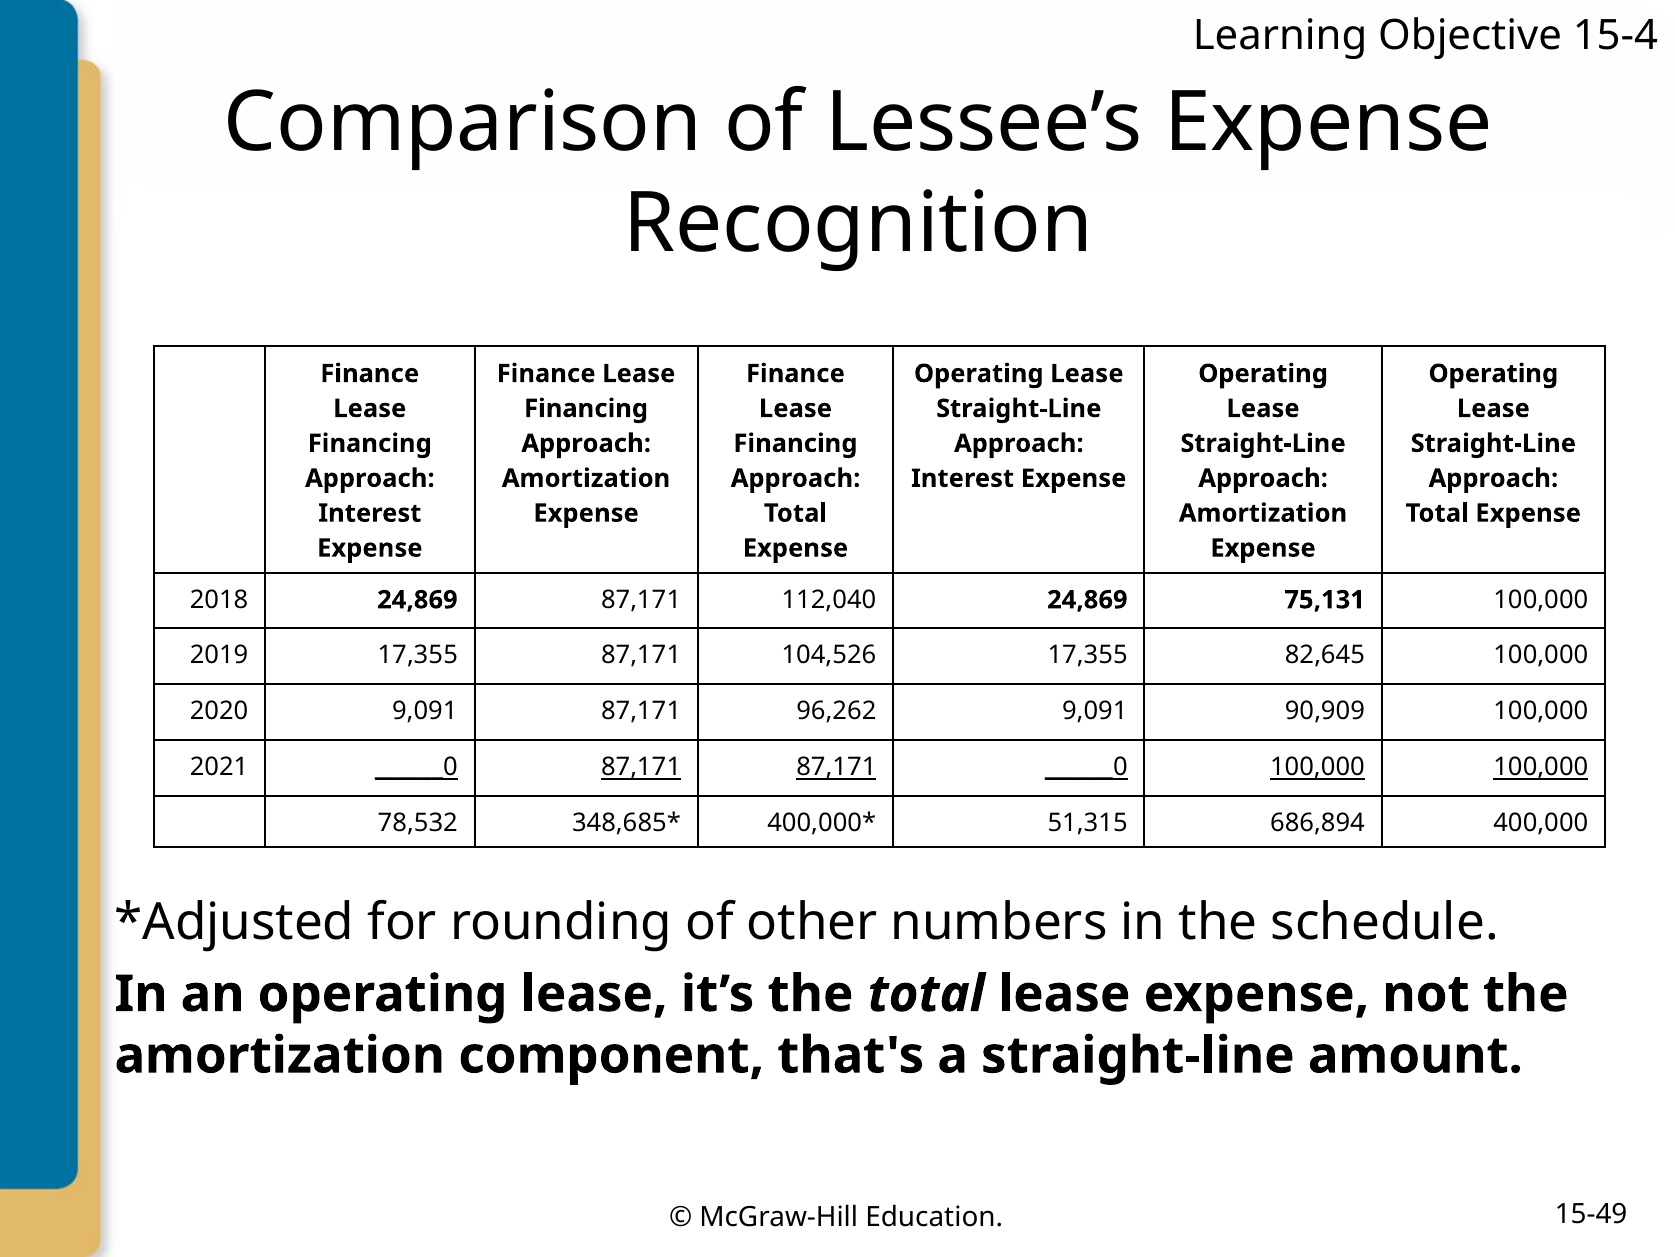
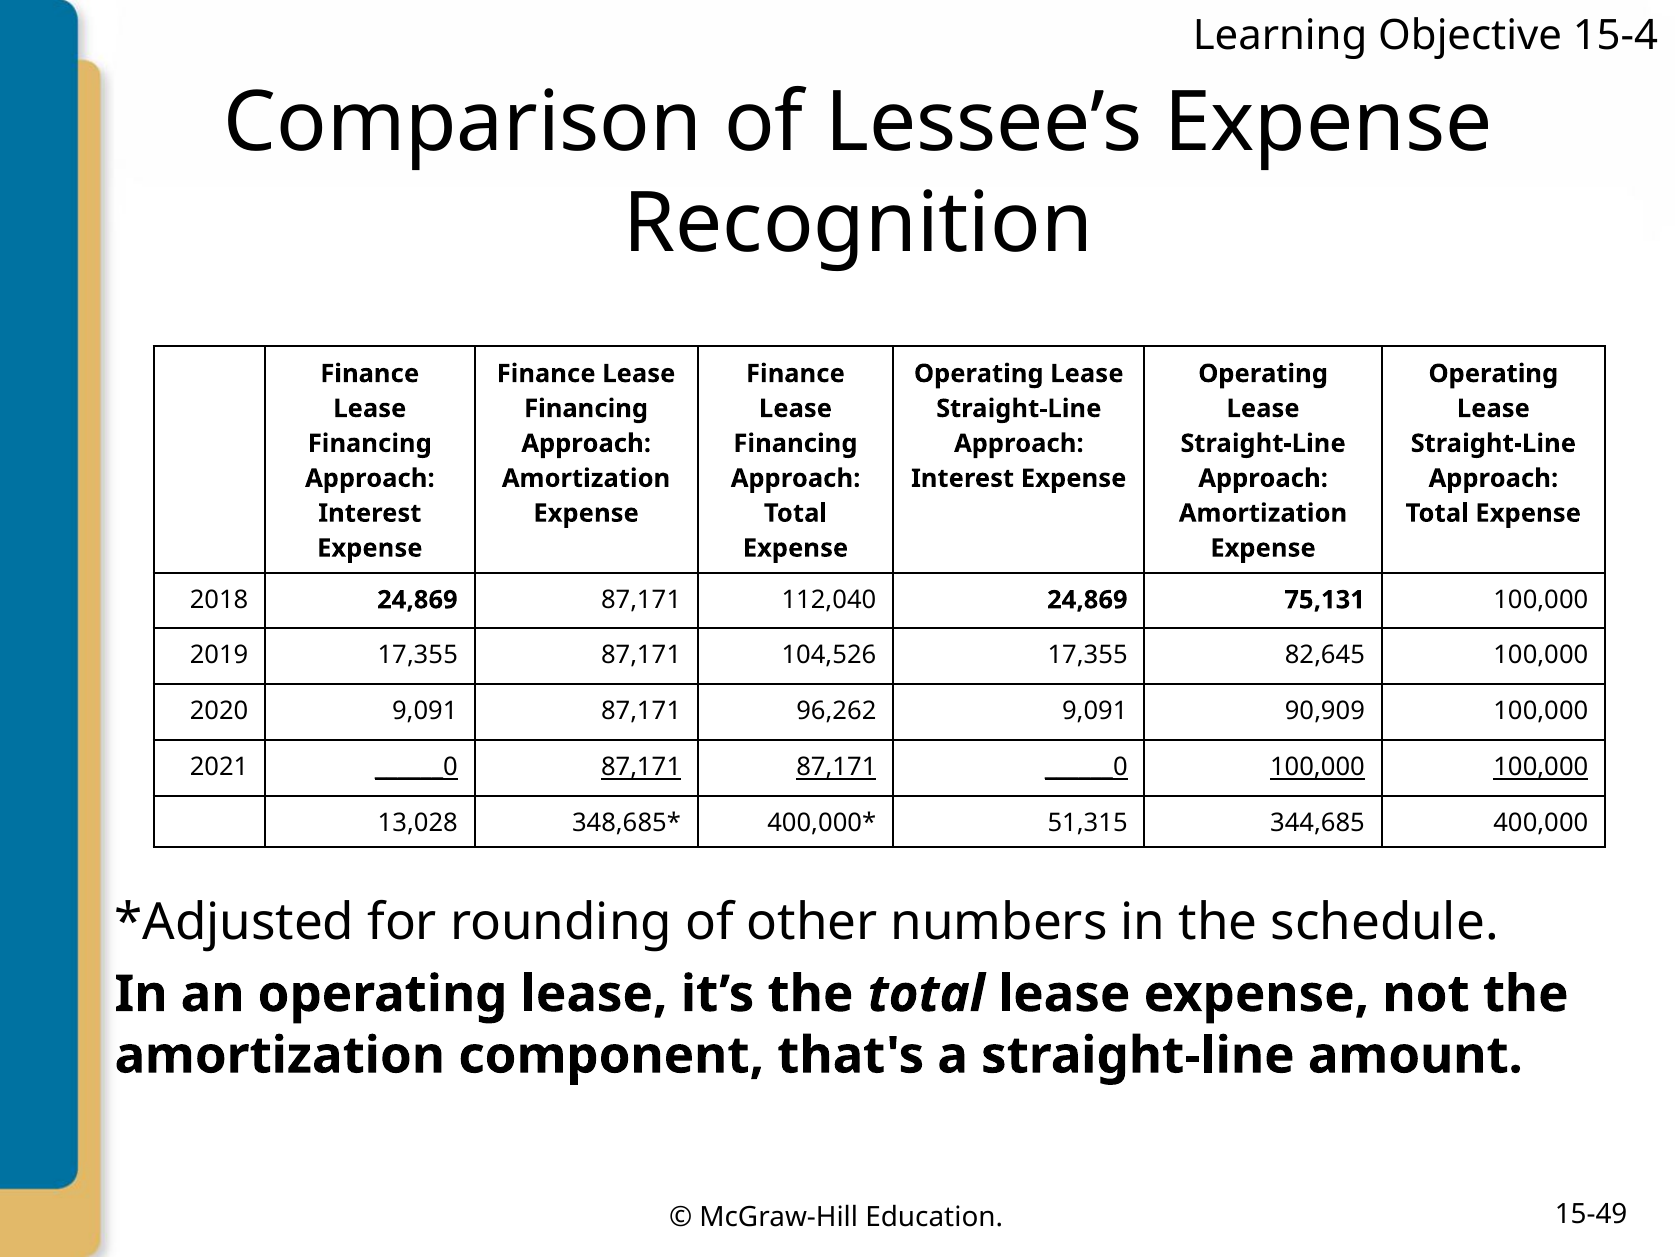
78,532: 78,532 -> 13,028 (418, 823)
686,894: 686,894 -> 344,685 (1318, 823)
